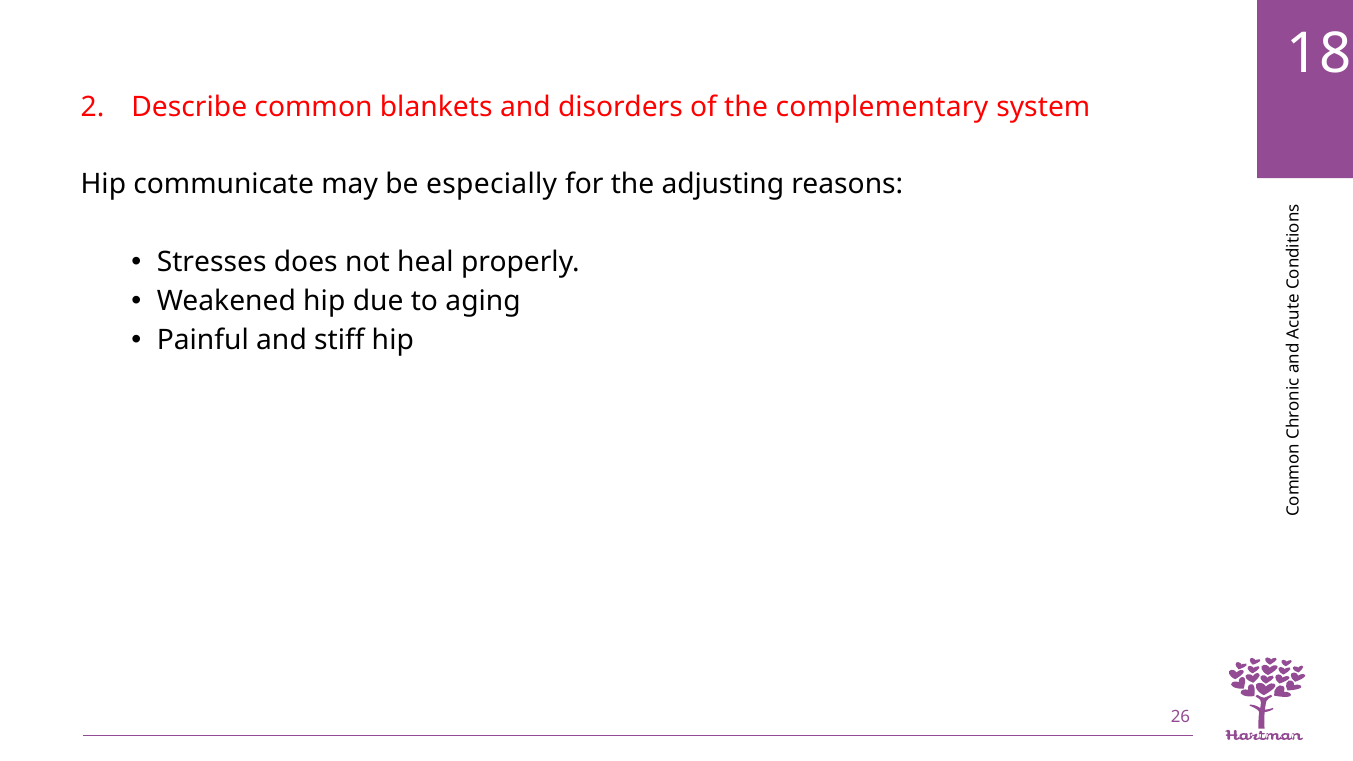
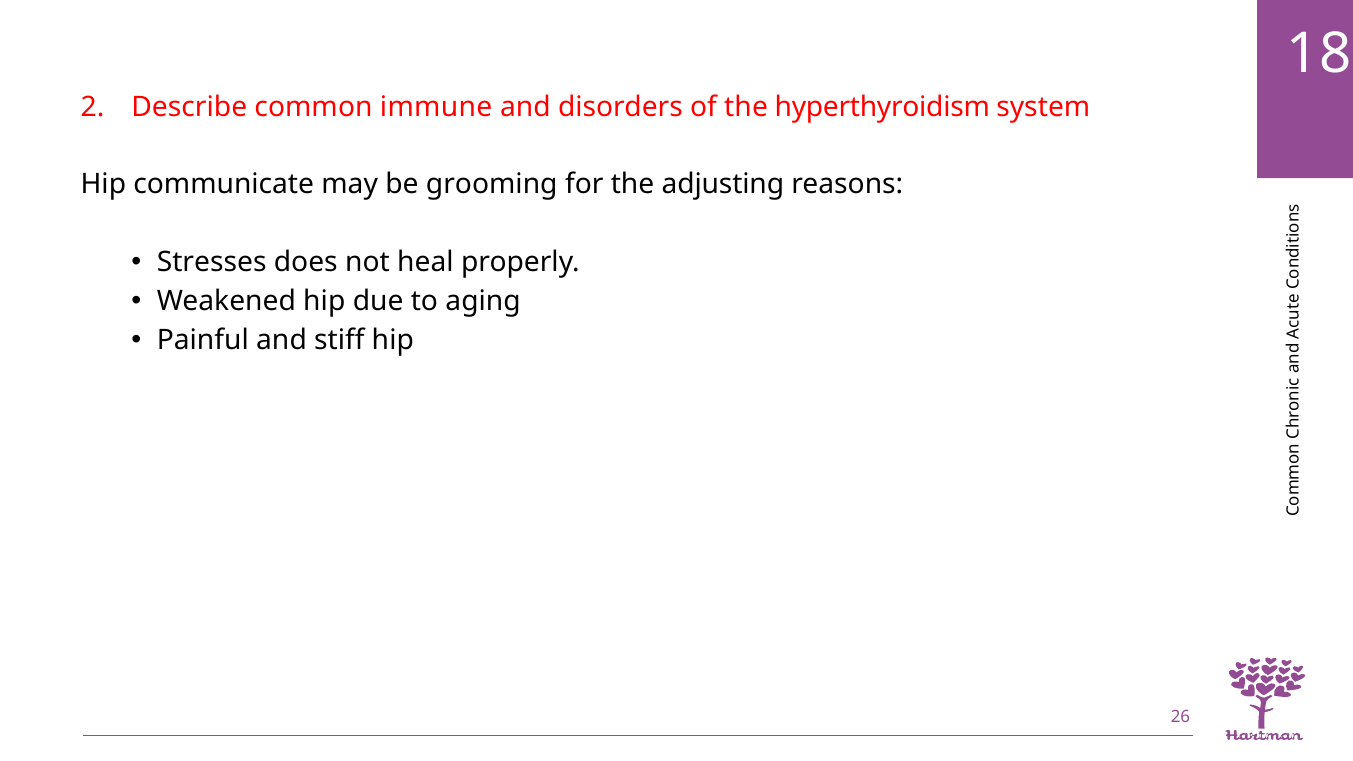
blankets: blankets -> immune (436, 107)
complementary: complementary -> hyperthyroidism (882, 107)
especially: especially -> grooming (492, 185)
